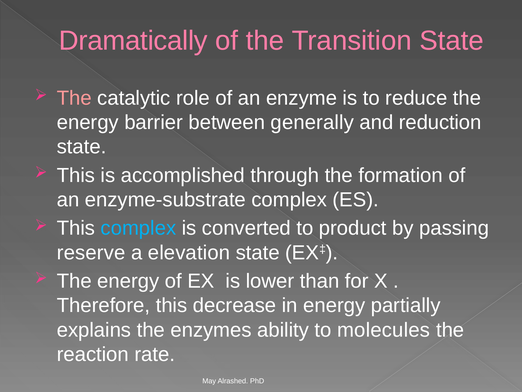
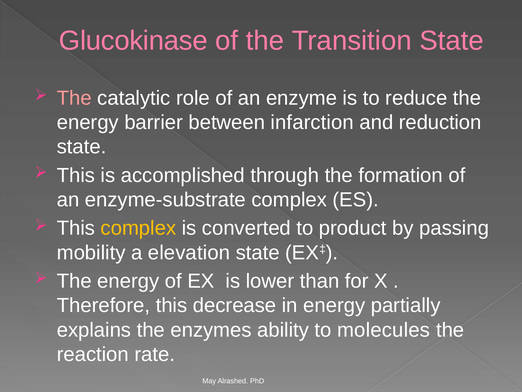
Dramatically: Dramatically -> Glucokinase (133, 41)
generally: generally -> infarction (312, 122)
complex colour: light blue -> yellow (138, 228)
reserve: reserve -> mobility (91, 252)
